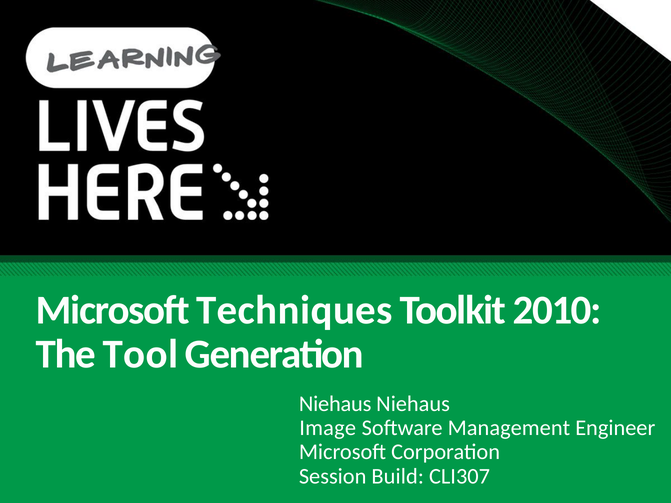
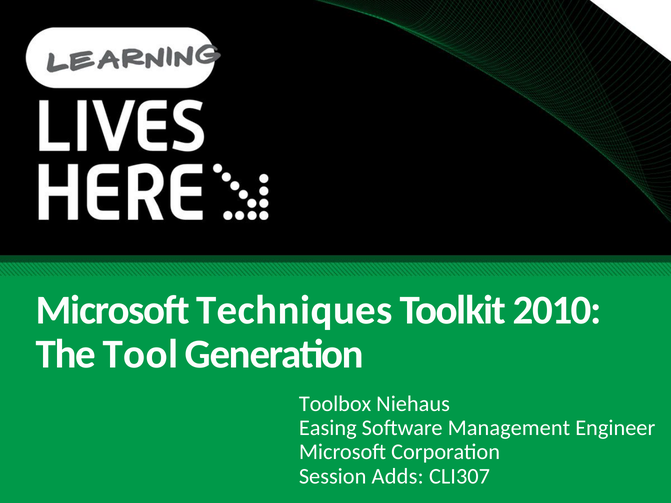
Niehaus: Niehaus -> Toolbox (335, 404)
Image: Image -> Easing (328, 428)
Build: Build -> Adds (398, 476)
